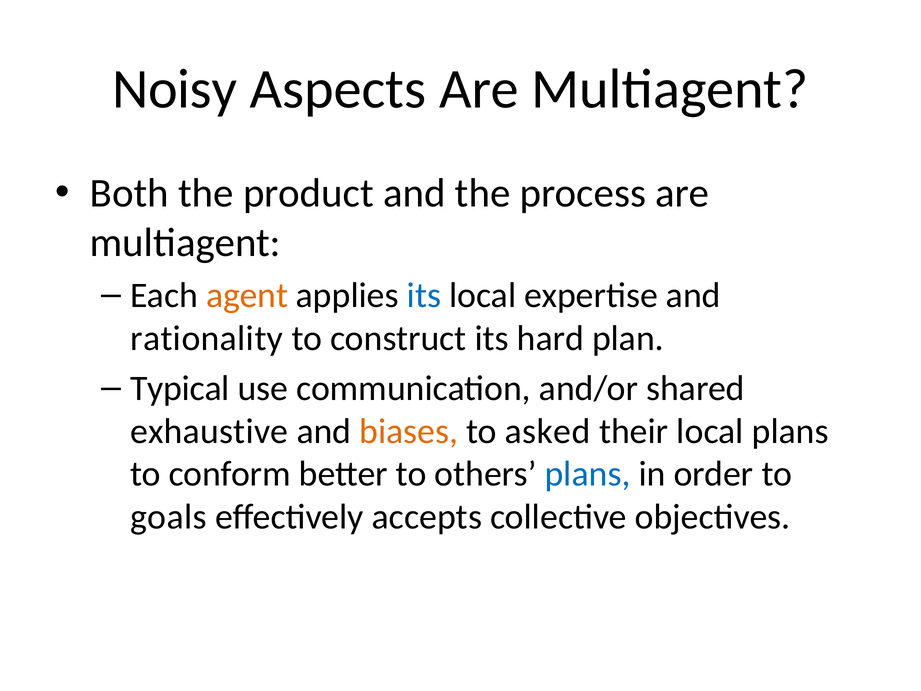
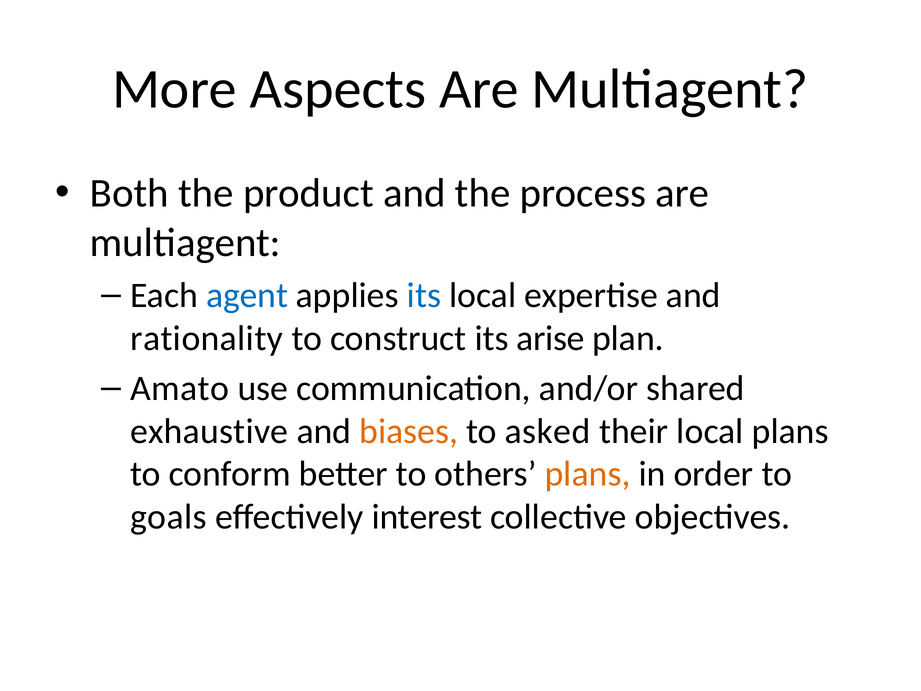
Noisy: Noisy -> More (174, 89)
agent colour: orange -> blue (247, 295)
hard: hard -> arise (551, 338)
Typical: Typical -> Amato (180, 388)
plans colour: blue -> orange (588, 474)
accepts: accepts -> interest (427, 517)
